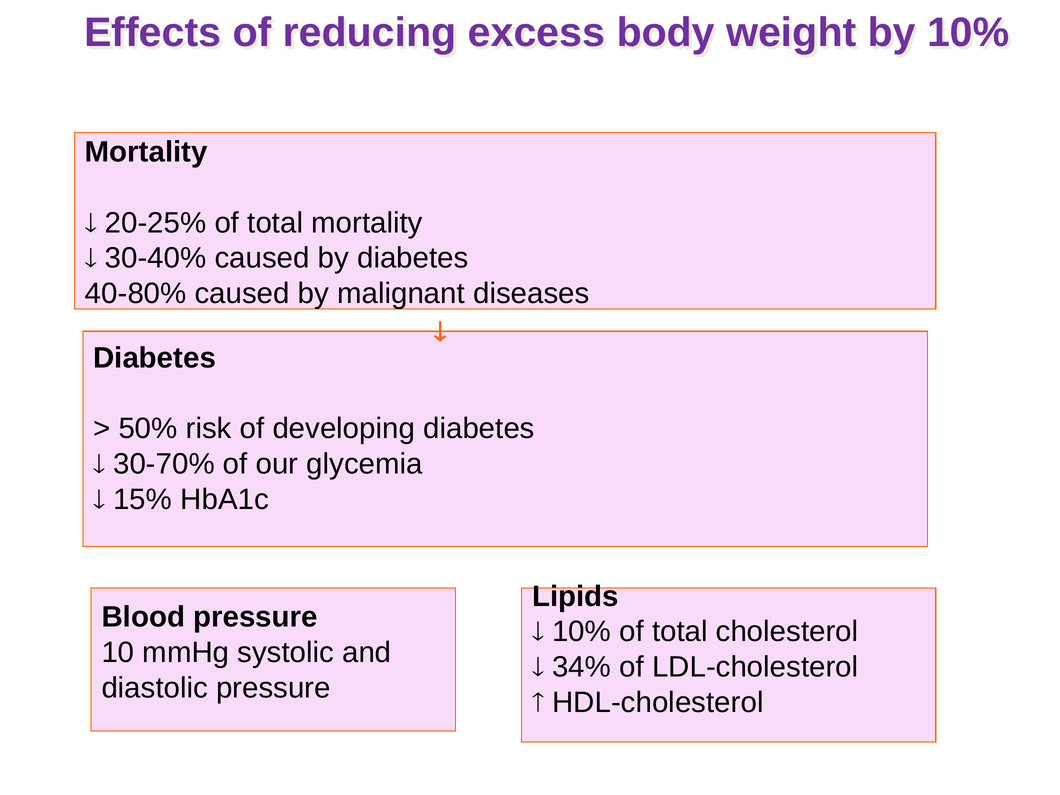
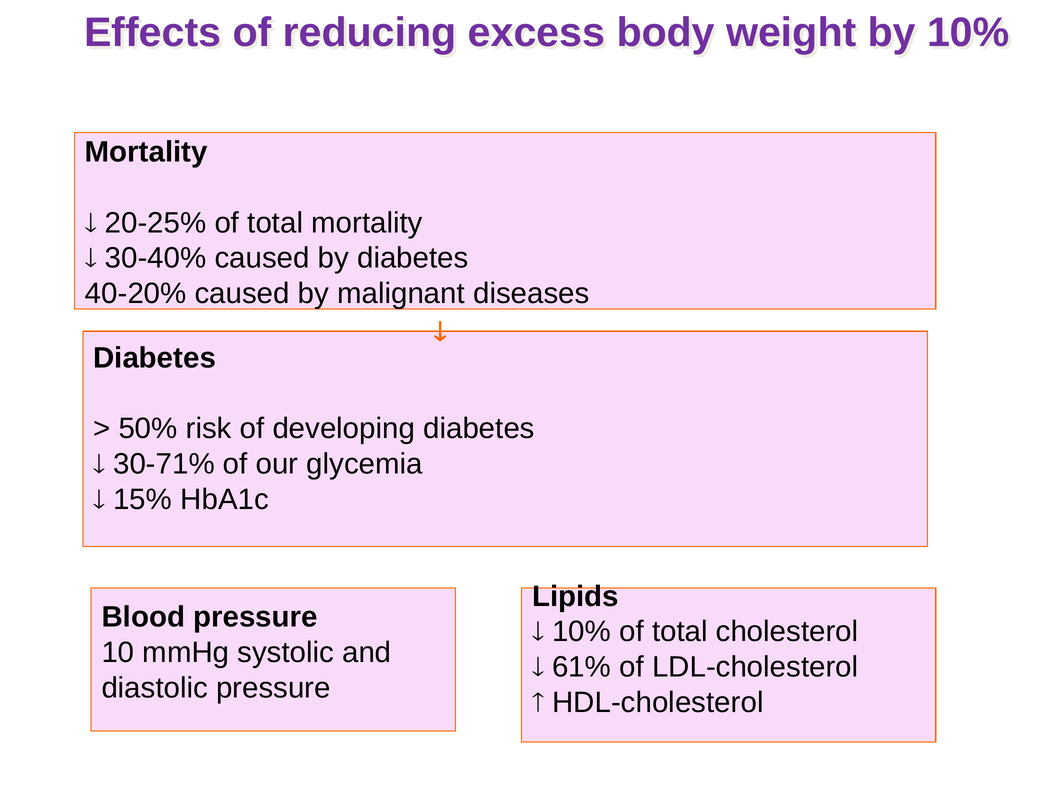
40-80%: 40-80% -> 40-20% (136, 294)
30-70%: 30-70% -> 30-71% (164, 464)
34%: 34% -> 61% (582, 667)
